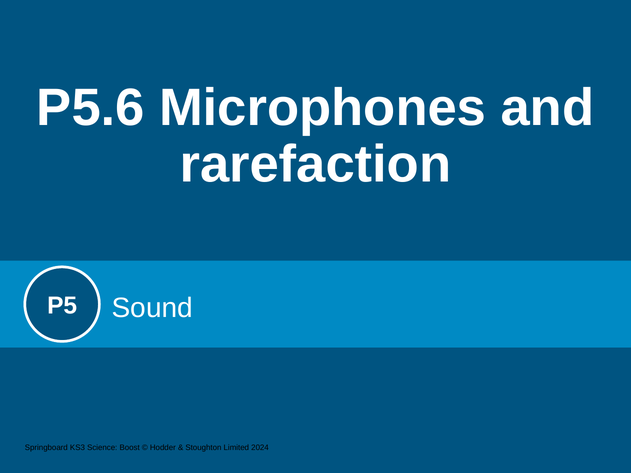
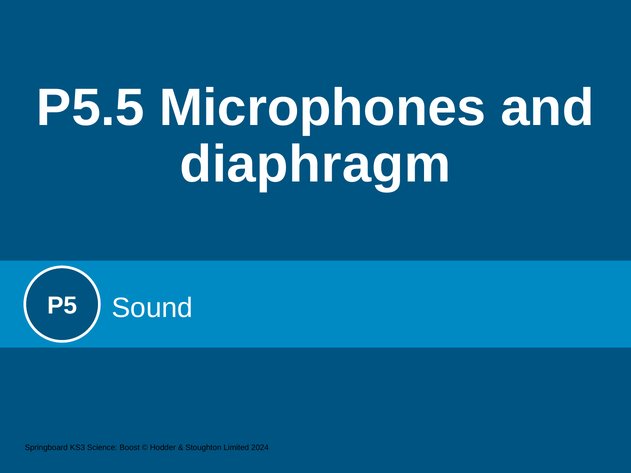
P5.6: P5.6 -> P5.5 (91, 108)
rarefaction: rarefaction -> diaphragm (315, 165)
